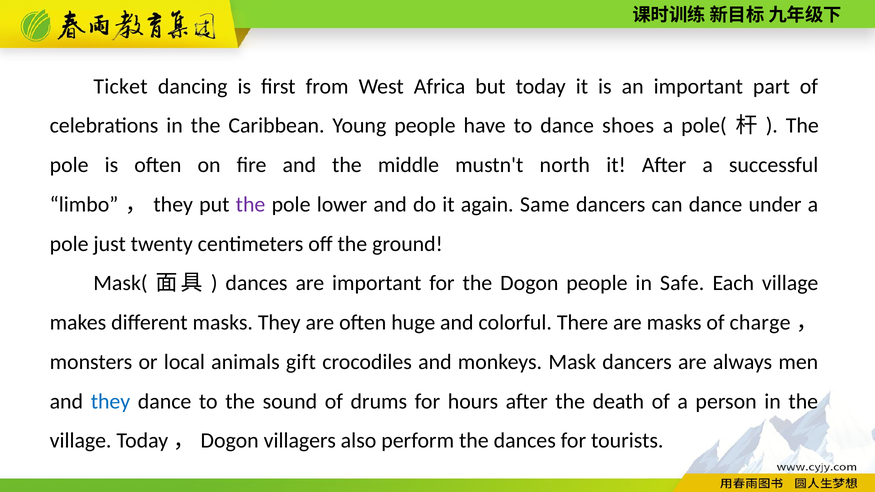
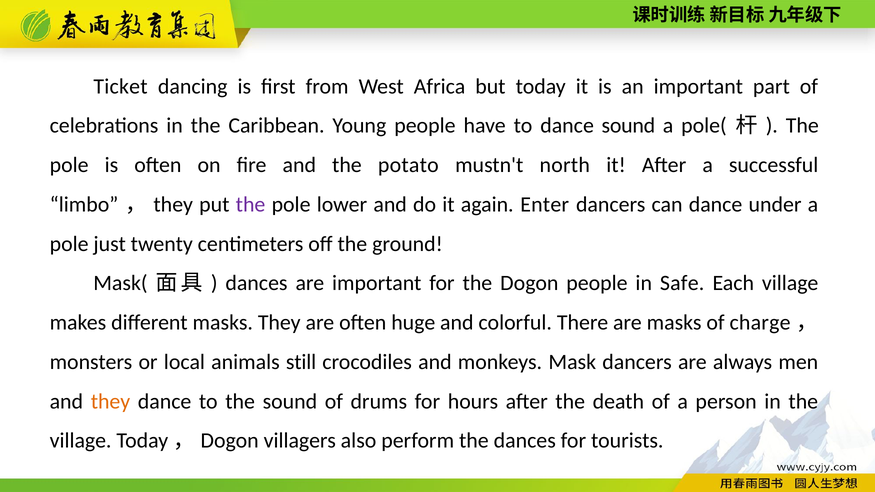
dance shoes: shoes -> sound (628, 126)
middle: middle -> potato (408, 165)
Same: Same -> Enter (545, 205)
gift: gift -> still (301, 362)
they colour: blue -> orange (110, 401)
